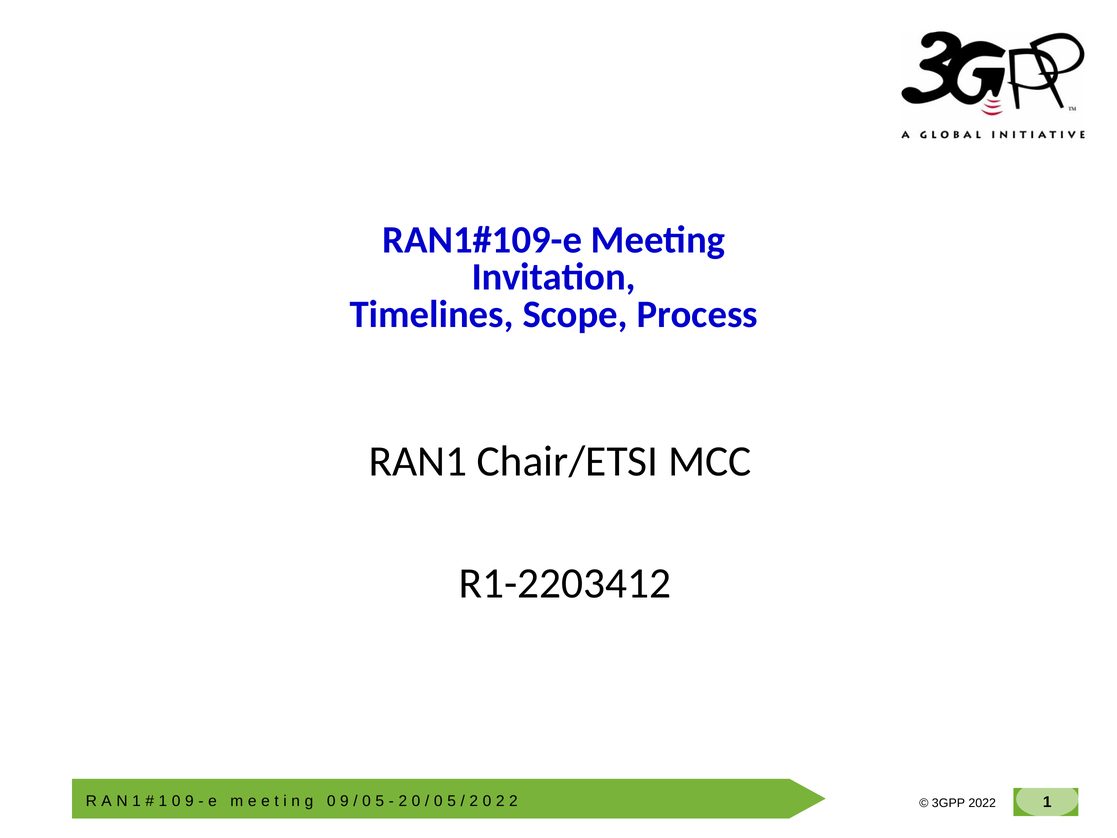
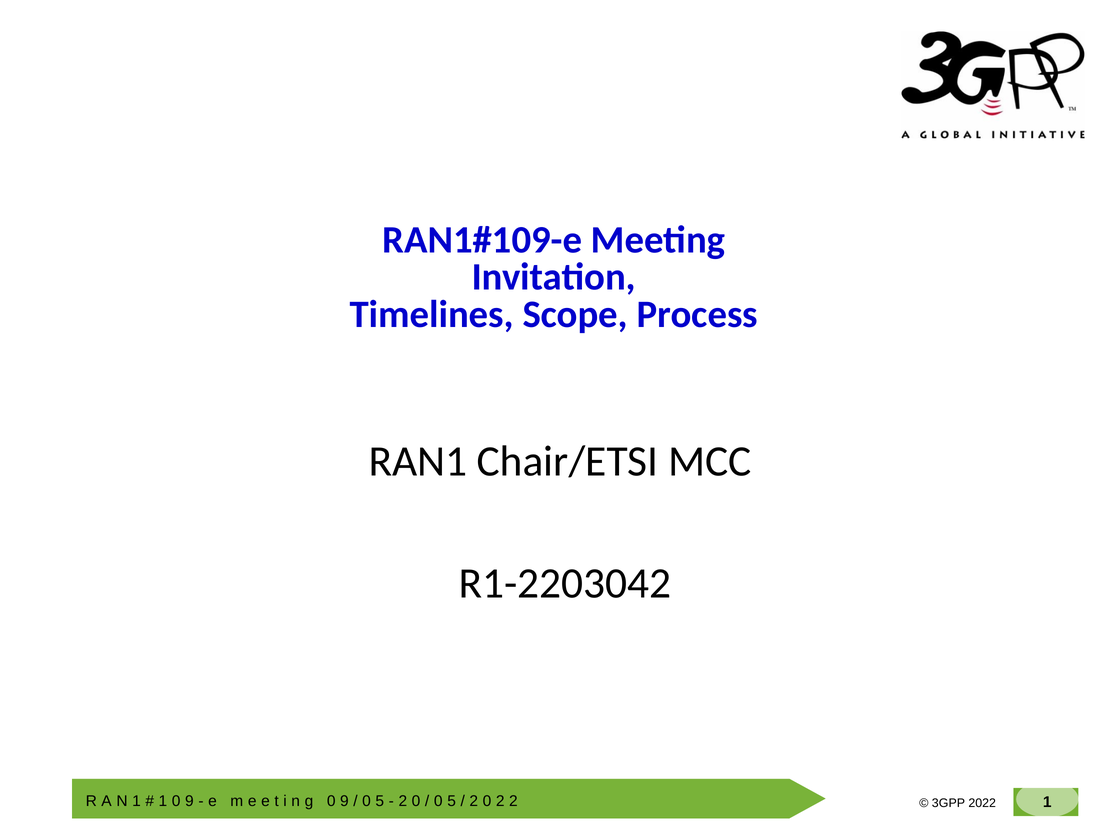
R1-2203412: R1-2203412 -> R1-2203042 (565, 583)
